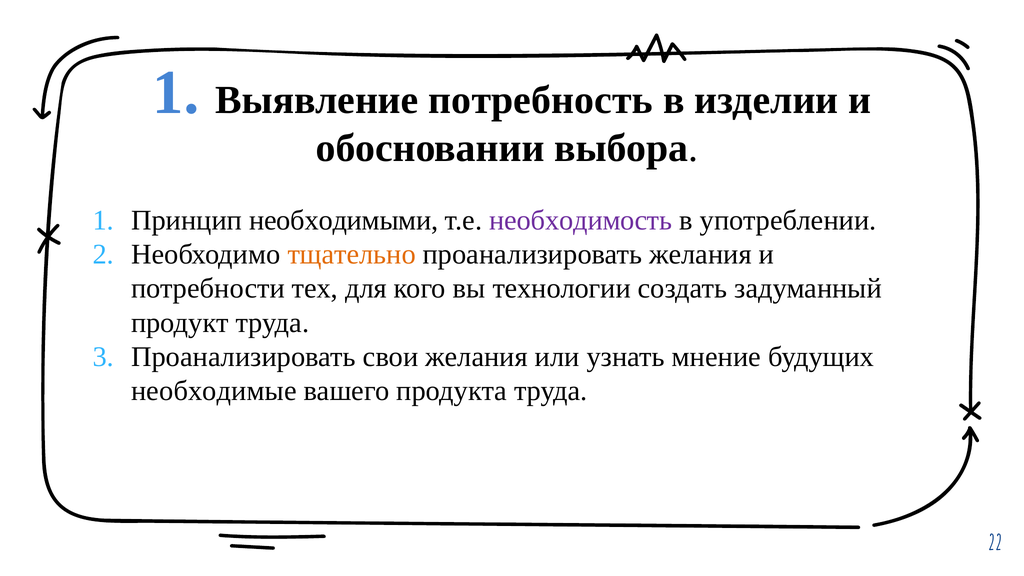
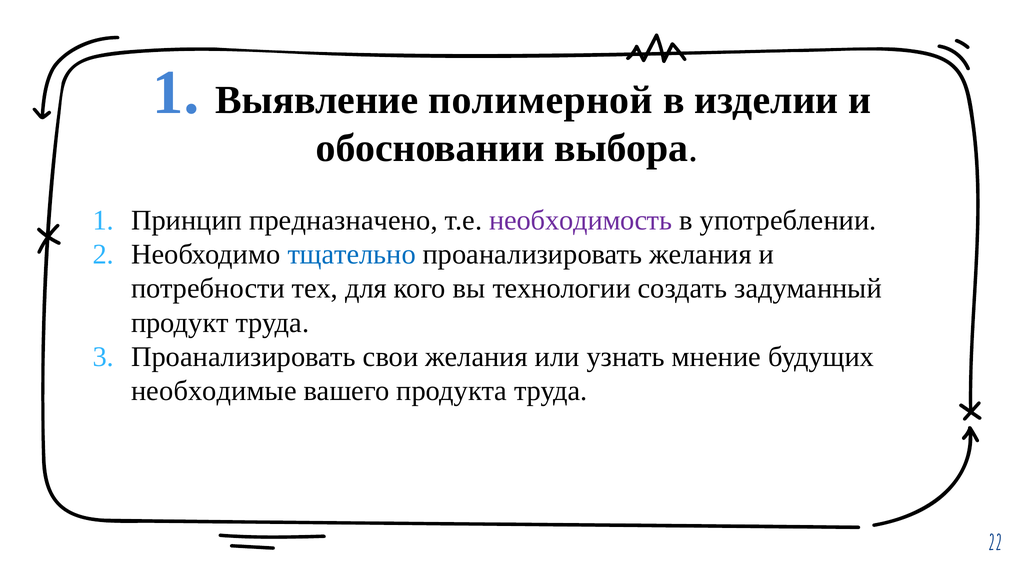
потребность: потребность -> полимерной (541, 100)
необходимыми: необходимыми -> предназначено (343, 220)
тщательно colour: orange -> blue (352, 254)
